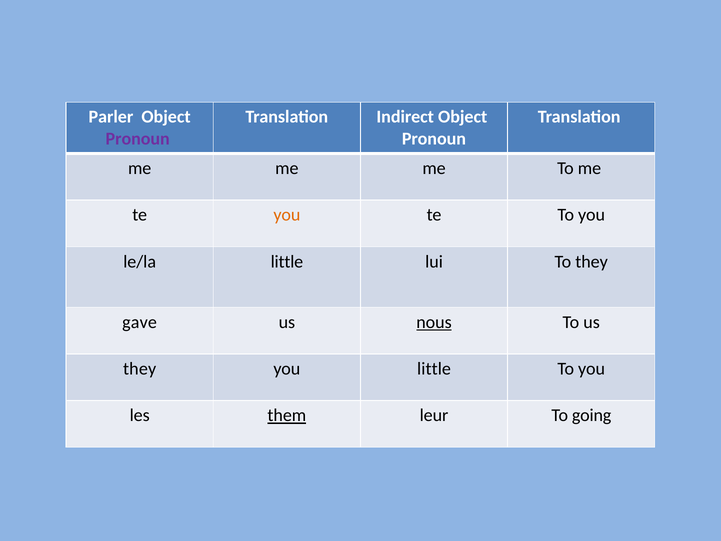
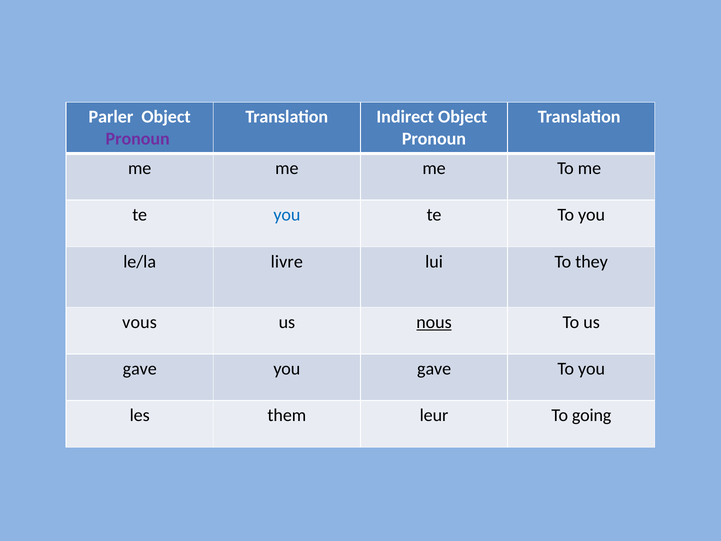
you colour: orange -> blue (287, 215)
le/la little: little -> livre (287, 262)
gave: gave -> vous (140, 322)
they: they -> gave (140, 369)
you little: little -> gave (434, 369)
them underline: present -> none (287, 415)
